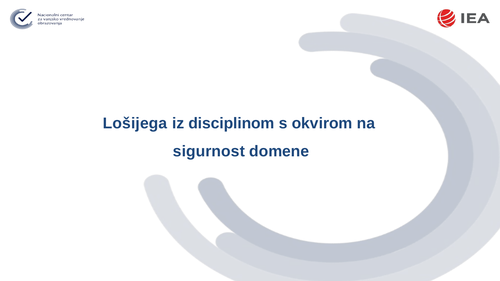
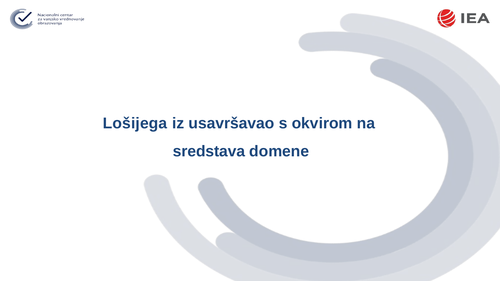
disciplinom: disciplinom -> usavršavao (231, 123)
sigurnost: sigurnost -> sredstava (209, 152)
